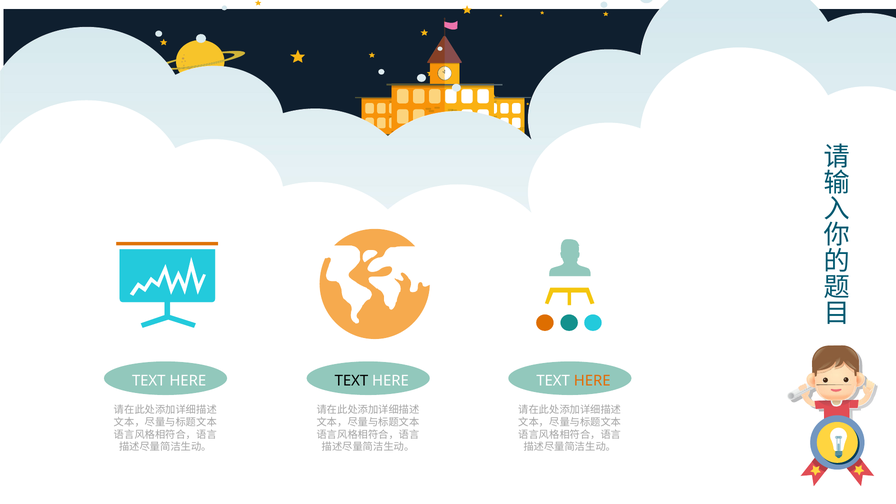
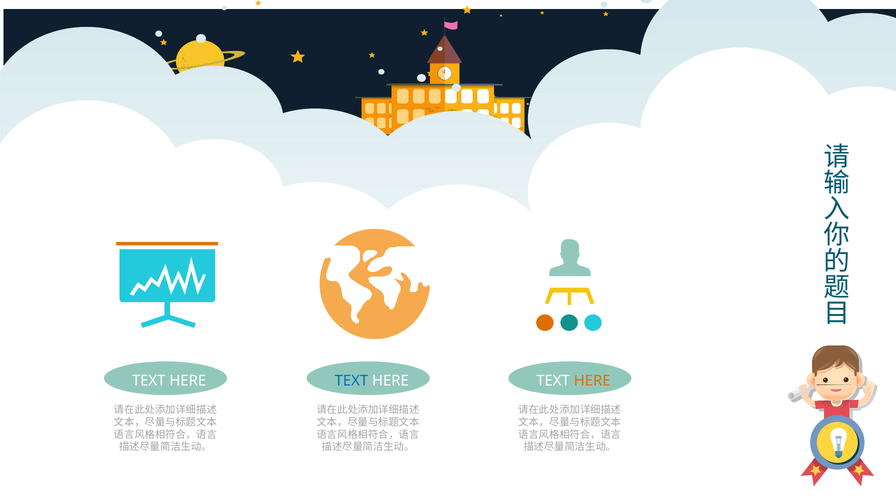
TEXT colour: black -> blue (351, 381)
